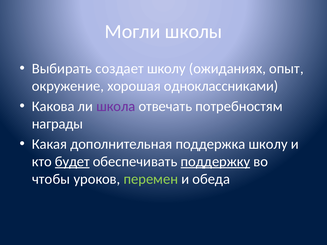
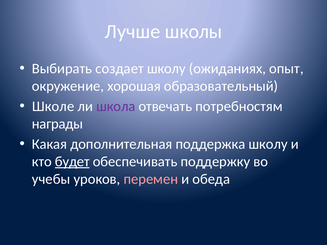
Могли: Могли -> Лучше (133, 32)
одноклассниками: одноклассниками -> образовательный (221, 86)
Какова: Какова -> Школе (53, 106)
поддержку underline: present -> none (215, 162)
чтобы: чтобы -> учебы (51, 179)
перемен colour: light green -> pink (151, 179)
